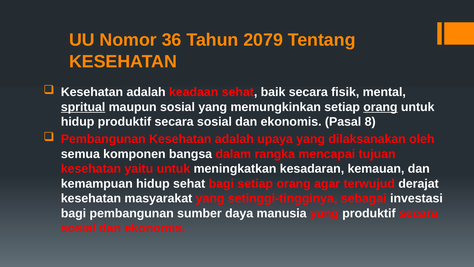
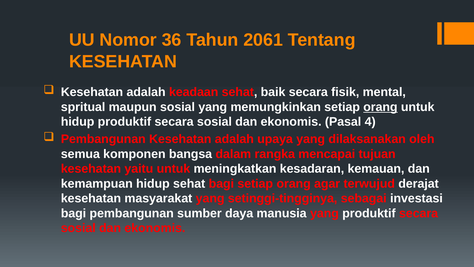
2079: 2079 -> 2061 (263, 40)
spritual underline: present -> none (83, 107)
8: 8 -> 4 (370, 122)
